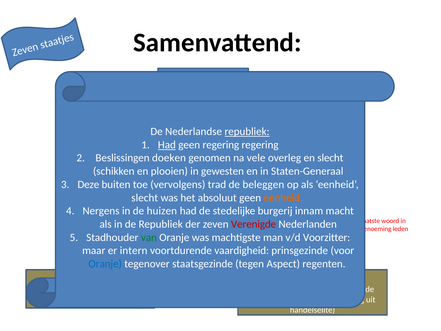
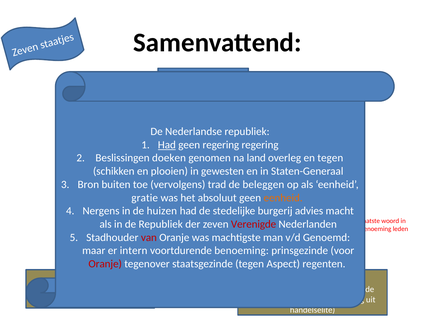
republiek underline: present -> none (247, 131)
vele: vele -> land (256, 158)
slecht: slecht -> tegen (330, 158)
Deze: Deze -> Bron (88, 184)
slecht: slecht -> gratie (145, 198)
burgerij innam: innam -> advies (309, 211)
van colour: green -> red (149, 237)
v/d Voorzitter: Voorzitter -> Genoemd (327, 237)
voortdurende vaardigheid: vaardigheid -> benoeming (242, 250)
Oranje colour: blue -> red (105, 264)
